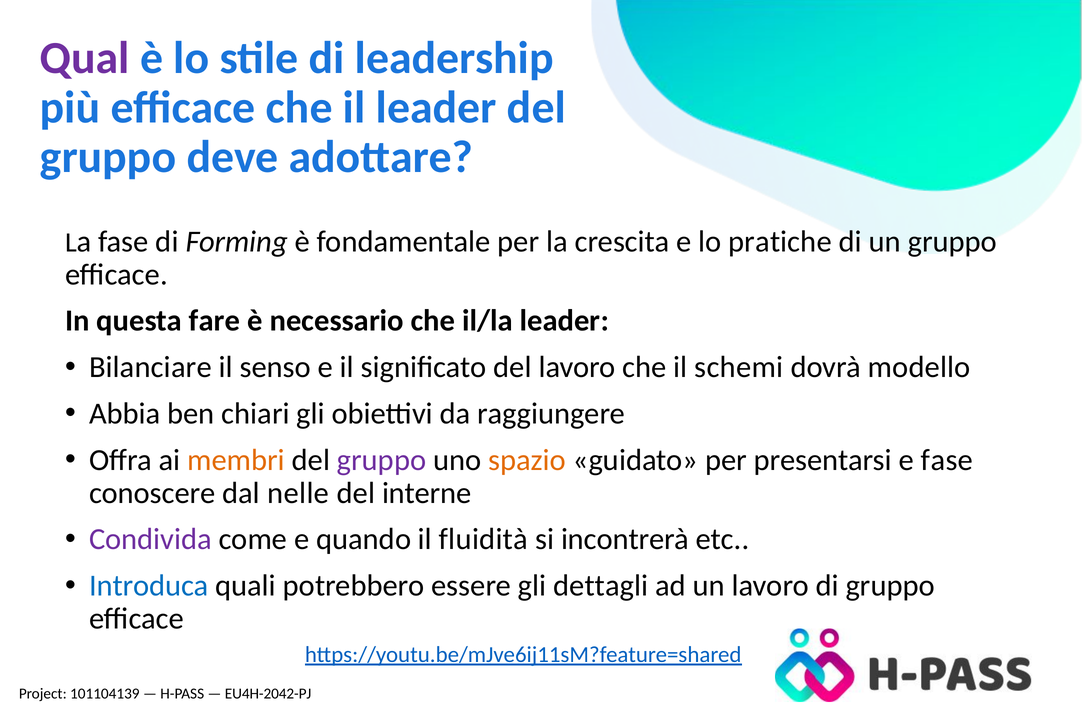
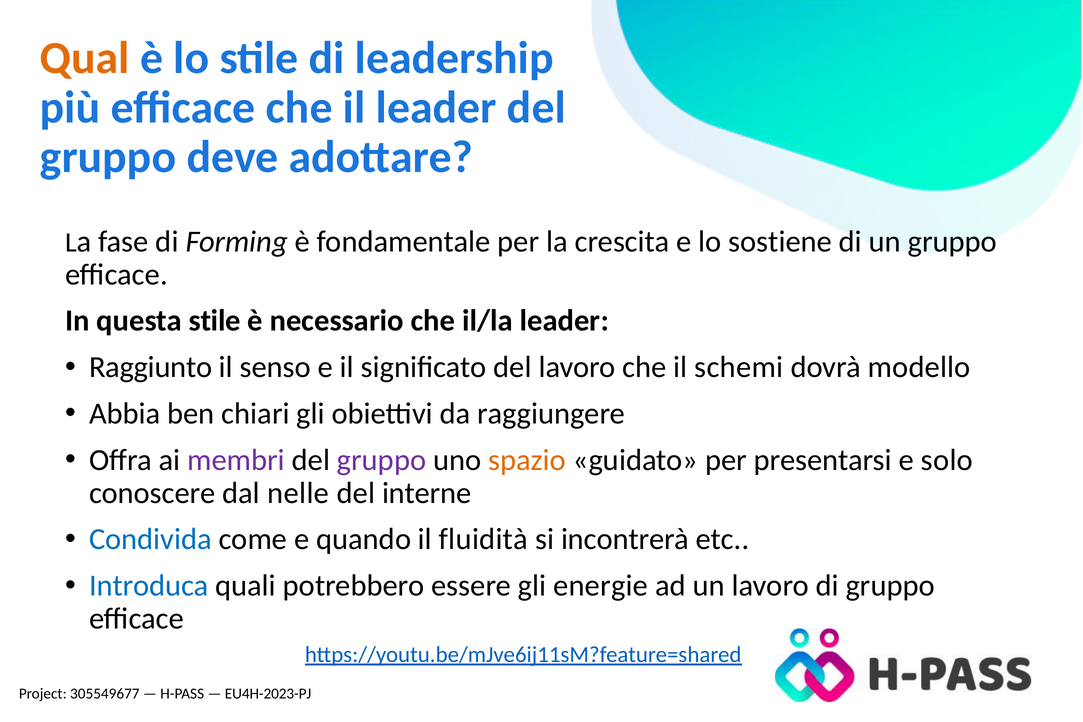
Qual colour: purple -> orange (85, 58)
pratiche: pratiche -> sostiene (780, 241)
questa fare: fare -> stile (215, 321)
Bilanciare: Bilanciare -> Raggiunto (151, 367)
membri colour: orange -> purple (236, 460)
e fase: fase -> solo (947, 460)
Condivida colour: purple -> blue (150, 539)
dettagli: dettagli -> energie (601, 586)
101104139: 101104139 -> 305549677 (105, 694)
EU4H-2042-PJ: EU4H-2042-PJ -> EU4H-2023-PJ (268, 694)
